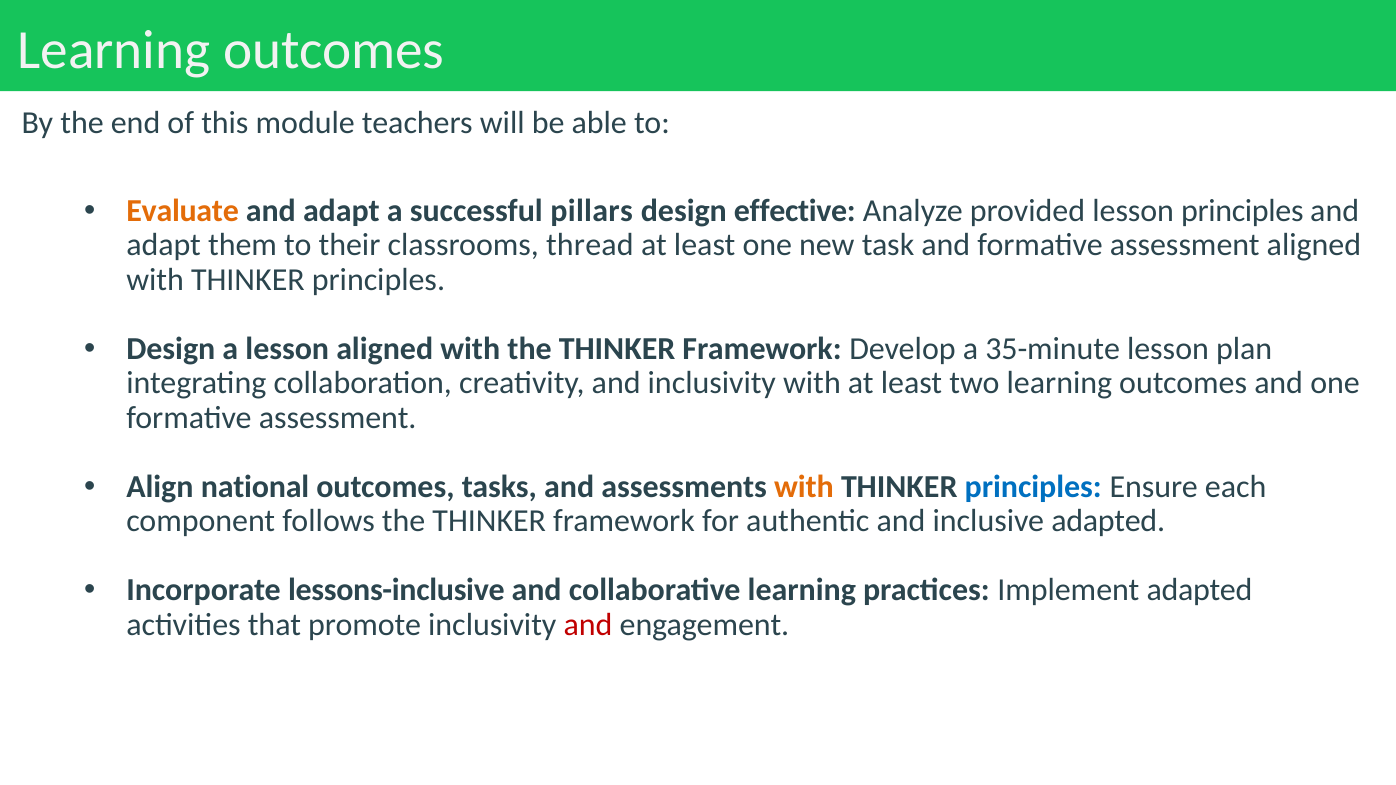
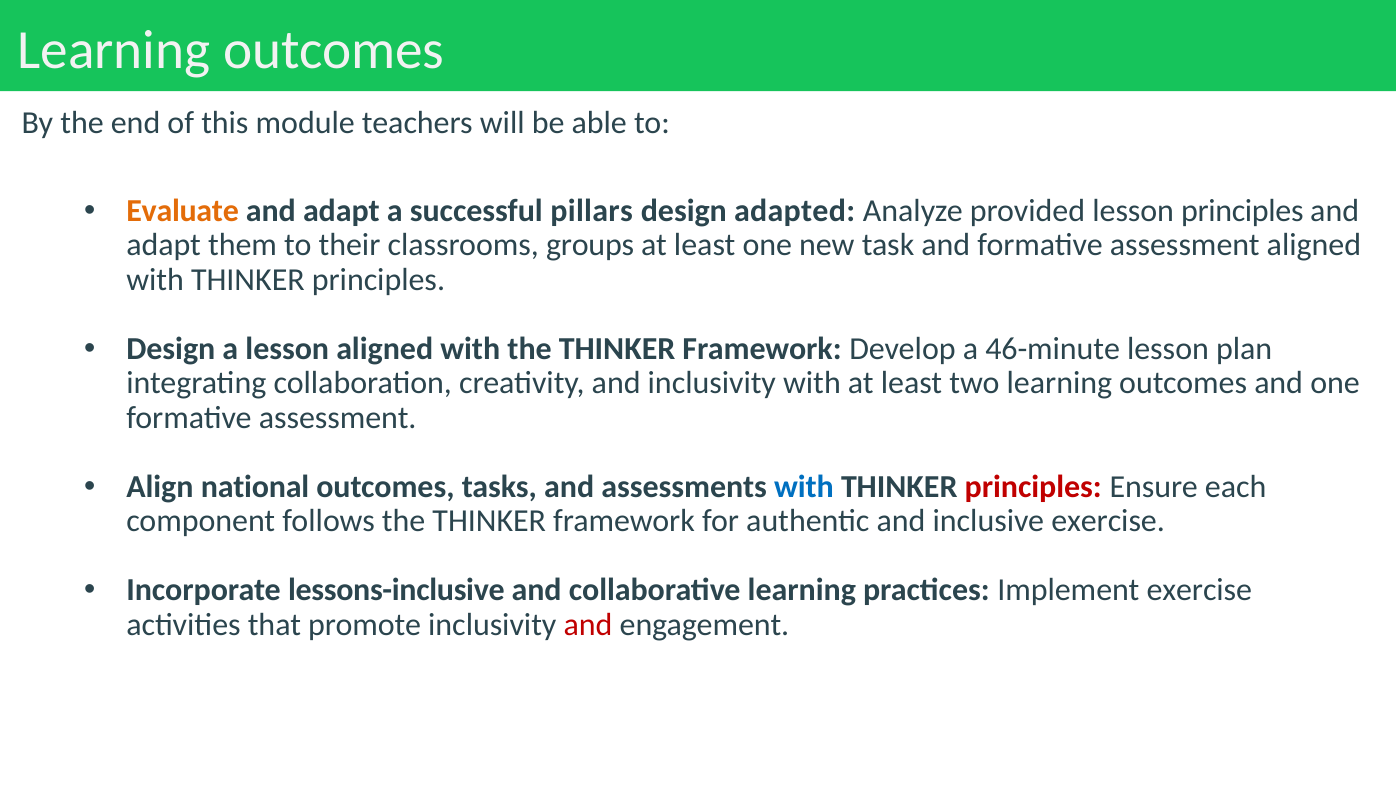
effective: effective -> adapted (795, 211)
thread: thread -> groups (590, 245)
35-minute: 35-minute -> 46-minute (1053, 349)
with colour: orange -> blue (804, 487)
principles colour: blue -> red (1033, 487)
inclusive adapted: adapted -> exercise (1108, 522)
Implement adapted: adapted -> exercise (1199, 591)
